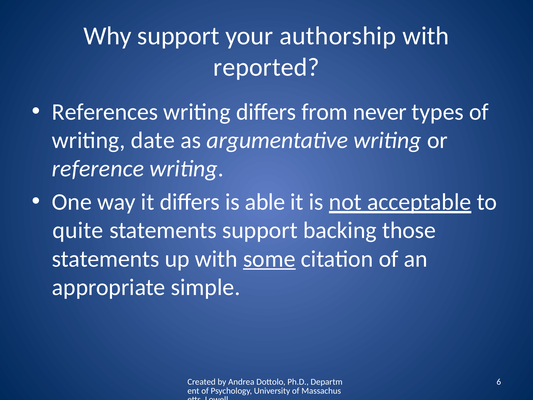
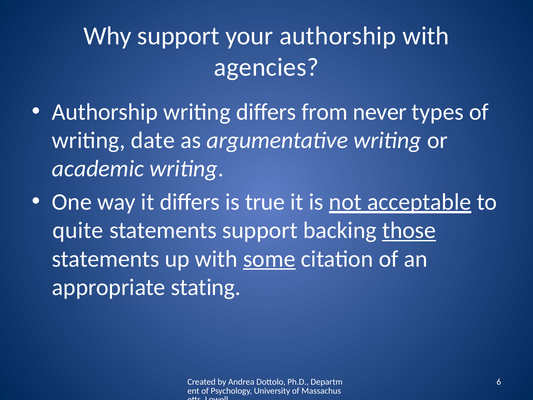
reported: reported -> agencies (266, 67)
References: References -> Authorship (105, 112)
reference: reference -> academic (98, 169)
able: able -> true (265, 202)
those underline: none -> present (409, 230)
simple: simple -> stating (206, 287)
